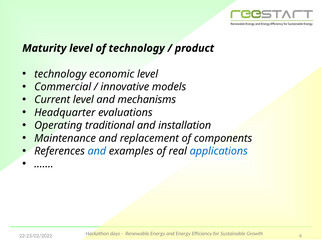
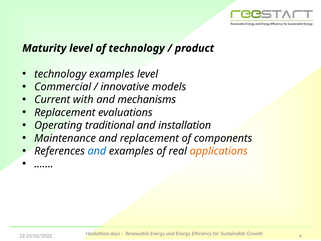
technology economic: economic -> examples (112, 74)
Current level: level -> with (83, 100)
Headquarter: Headquarter -> Replacement (65, 112)
applications colour: blue -> orange (219, 151)
